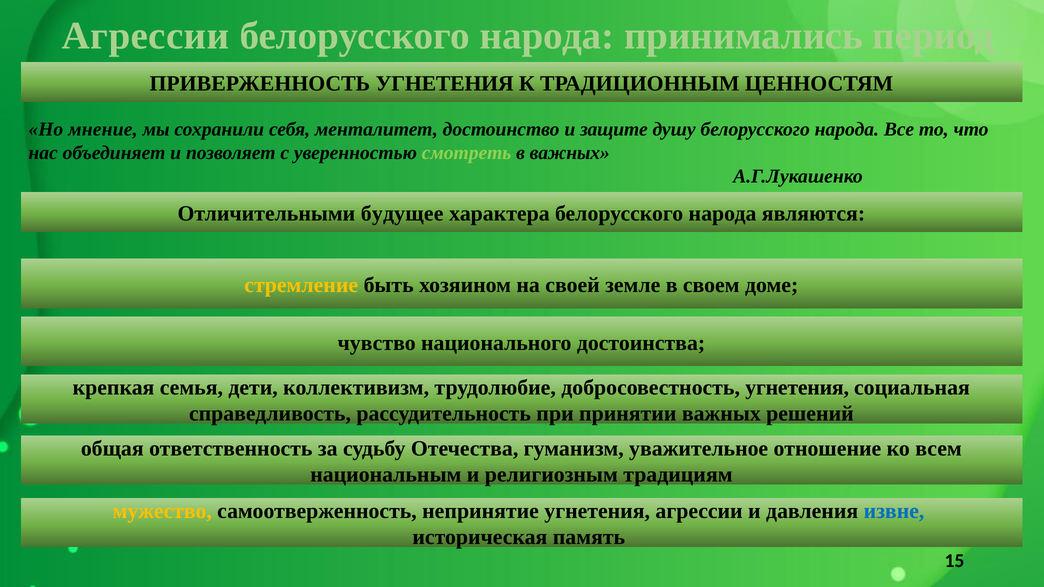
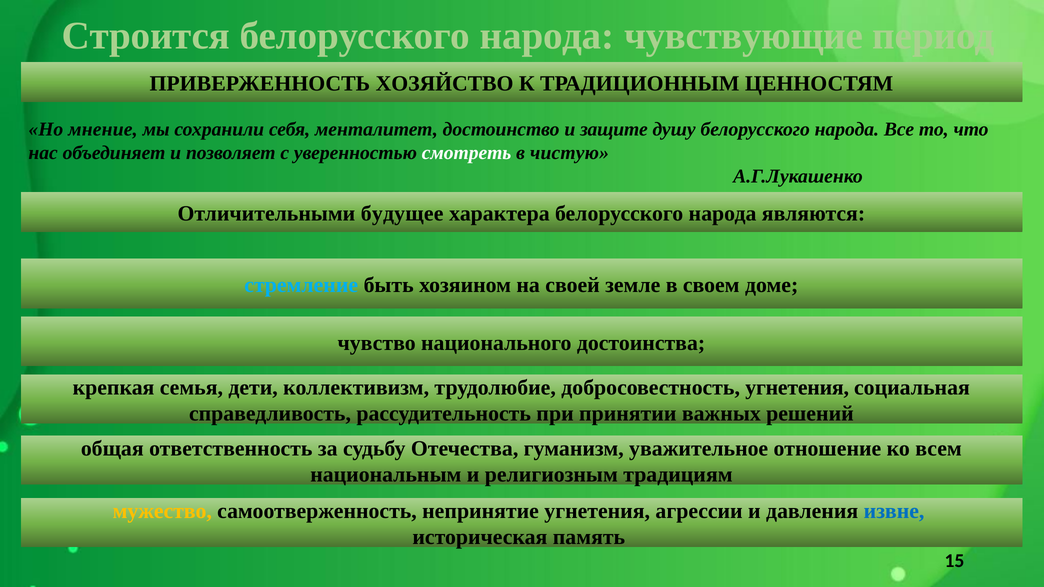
Агрессии: Агрессии -> Строится (146, 36)
принимались: принимались -> чувствующие (744, 36)
ПРИВЕРЖЕННОСТЬ УГНЕТЕНИЯ: УГНЕТЕНИЯ -> ХОЗЯЙСТВО (445, 84)
смотреть colour: light green -> white (467, 153)
в важных: важных -> чистую (570, 153)
стремление colour: yellow -> light blue (301, 285)
